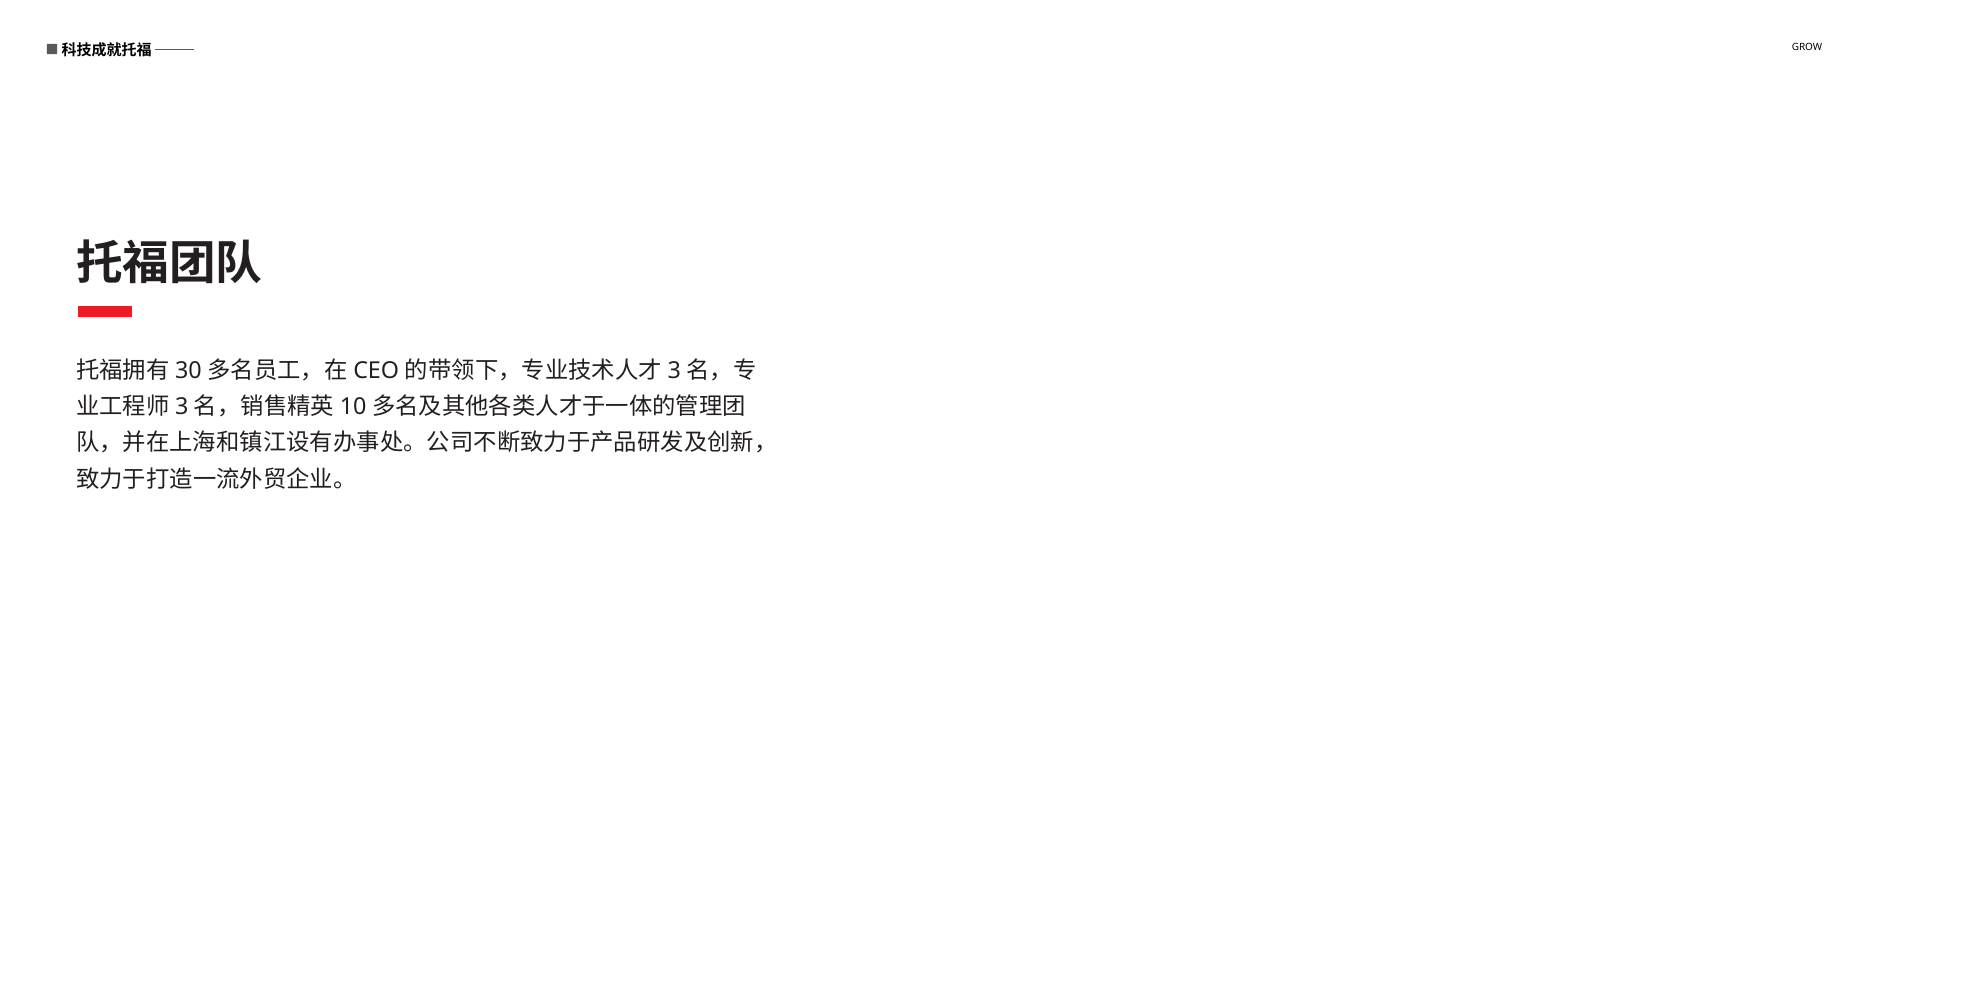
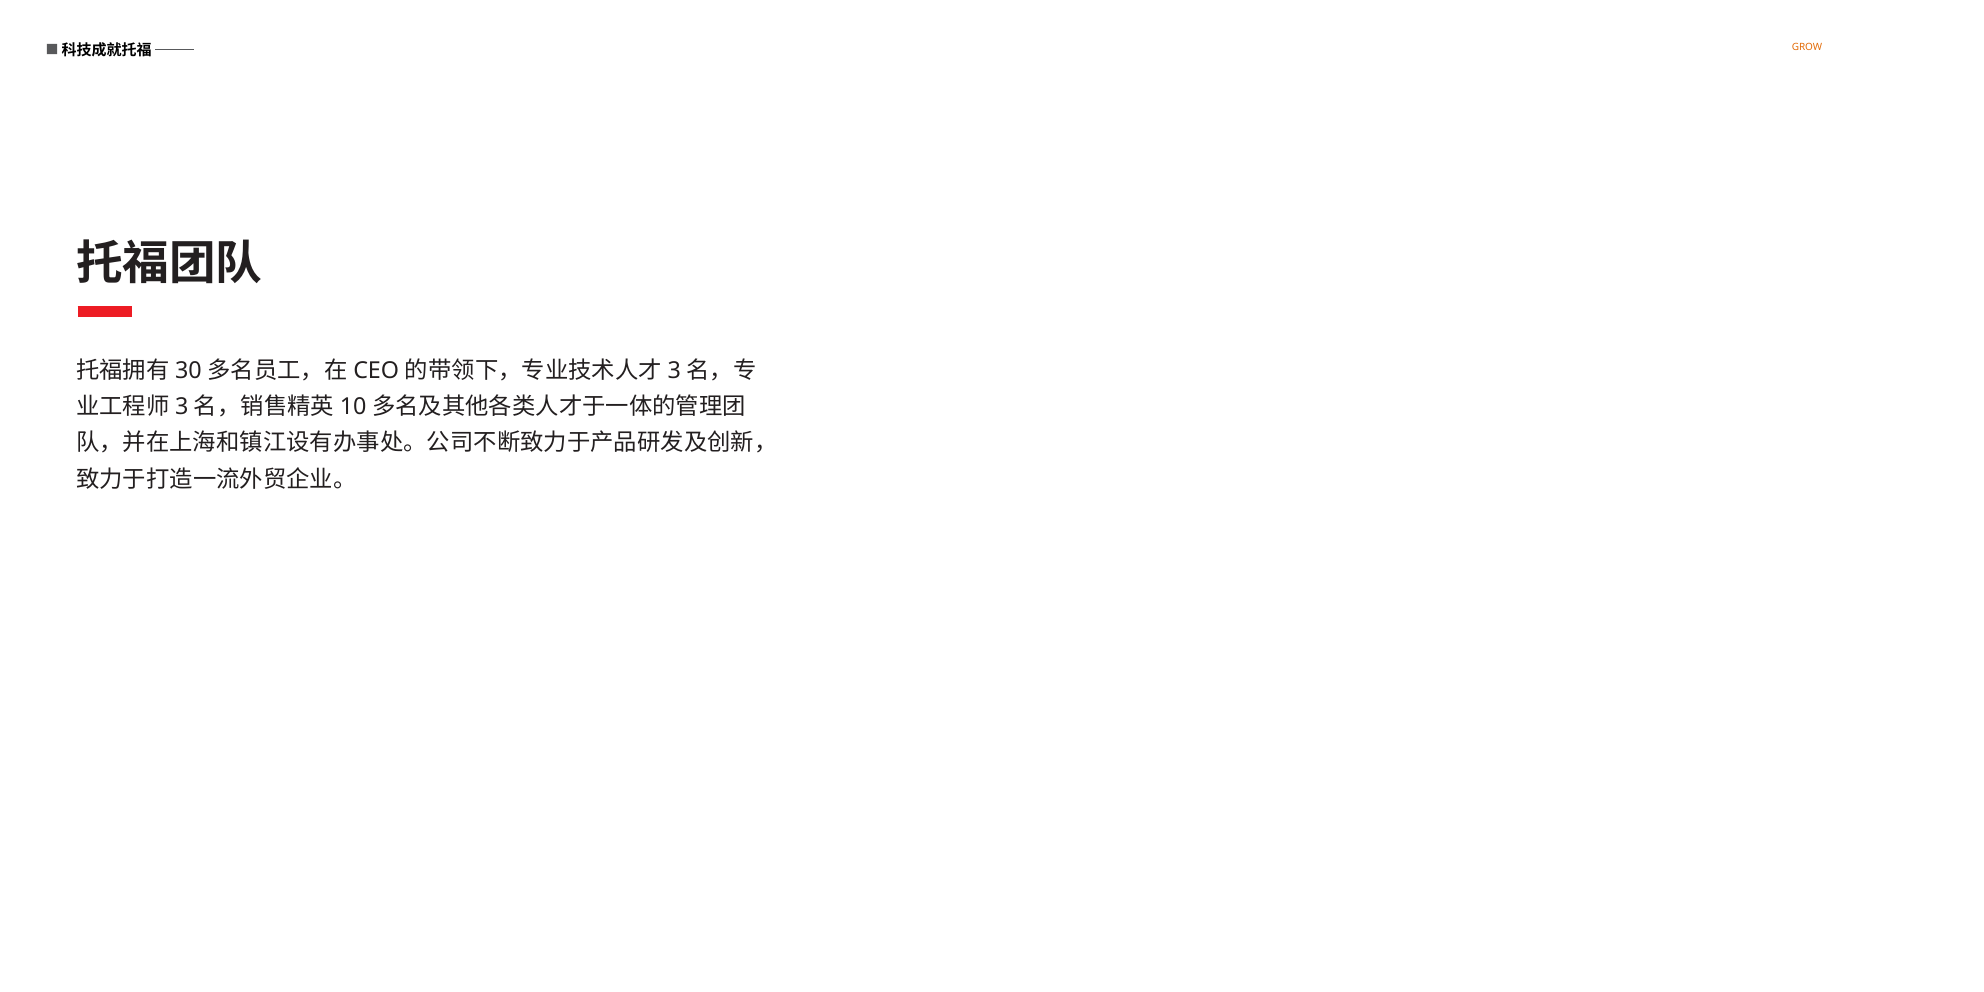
GROW colour: black -> orange (1807, 47)
